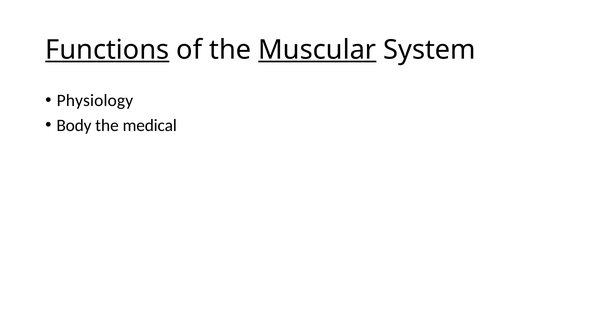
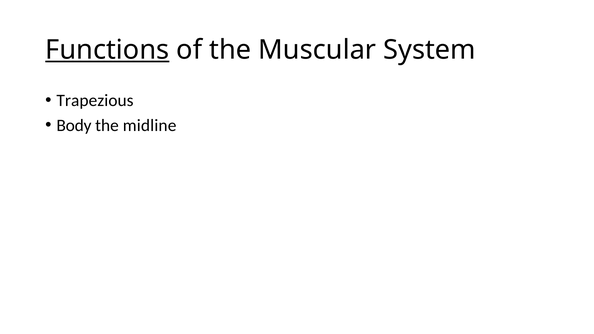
Muscular underline: present -> none (317, 50)
Physiology: Physiology -> Trapezious (95, 100)
medical: medical -> midline (150, 125)
